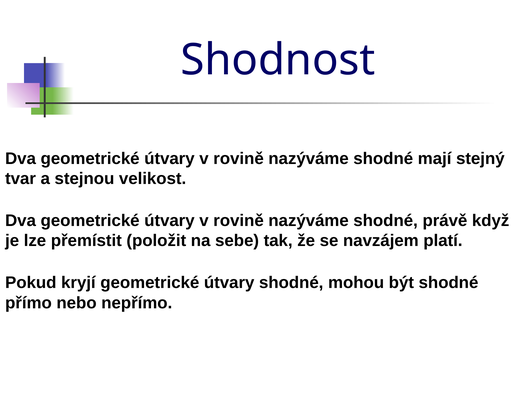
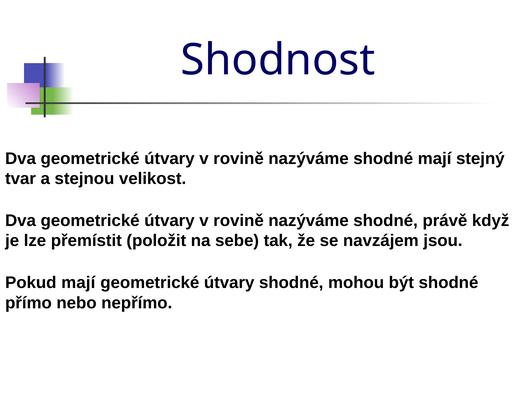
platí: platí -> jsou (443, 241)
Pokud kryjí: kryjí -> mají (78, 283)
